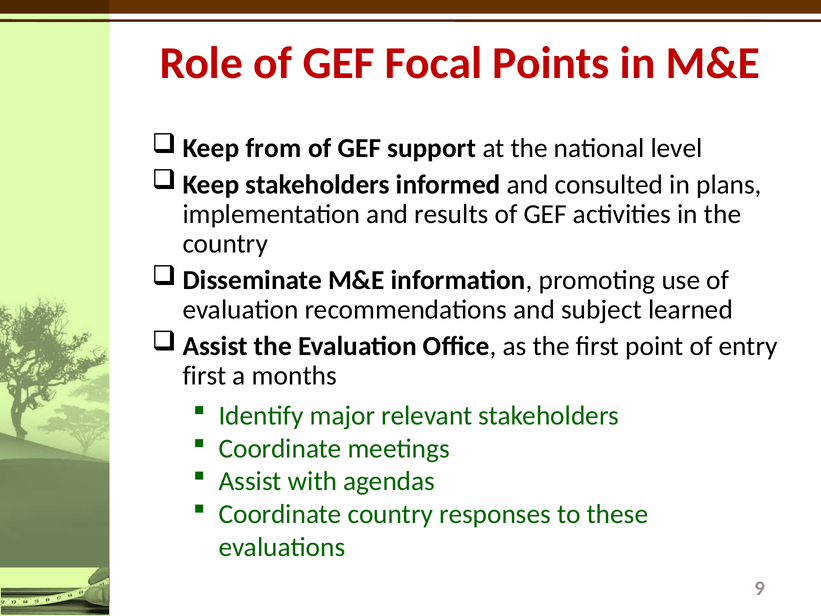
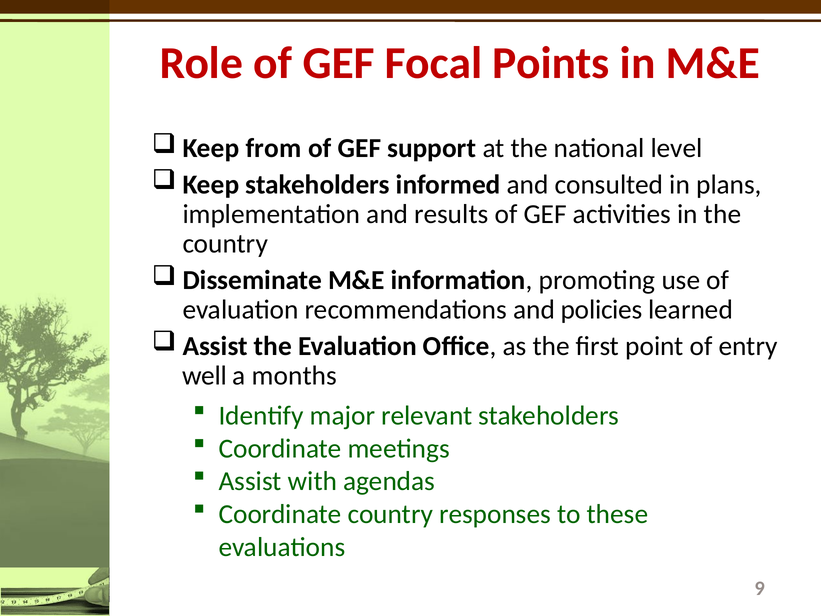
subject: subject -> policies (602, 309)
first: first -> well (205, 375)
